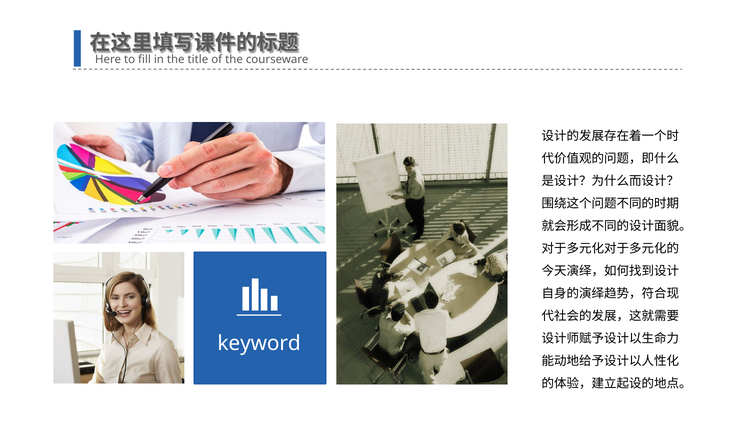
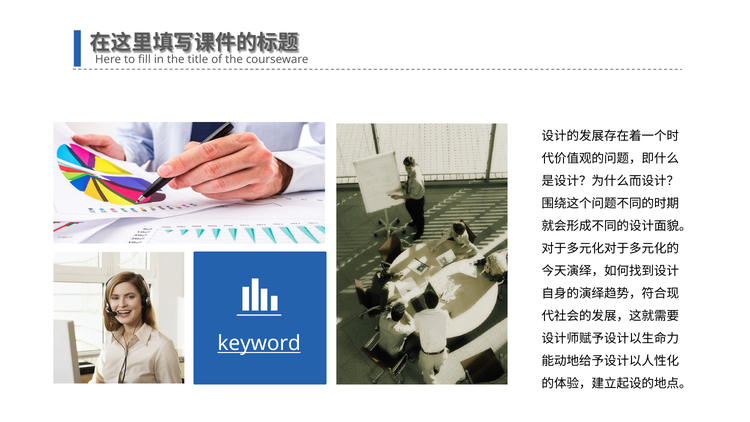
keyword underline: none -> present (259, 343)
